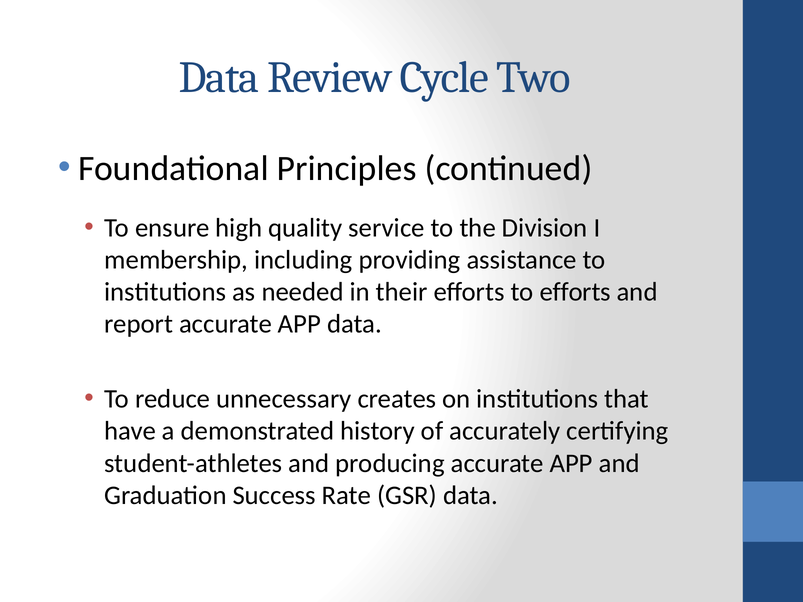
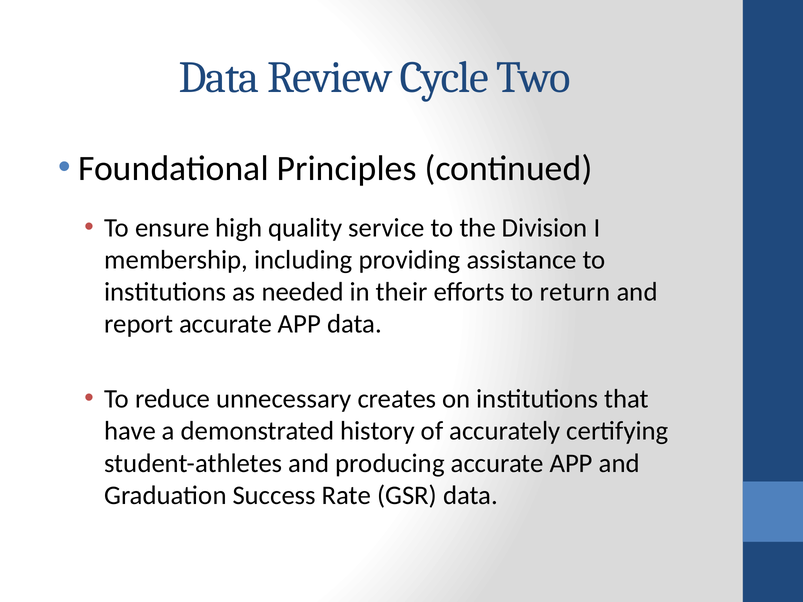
to efforts: efforts -> return (575, 292)
